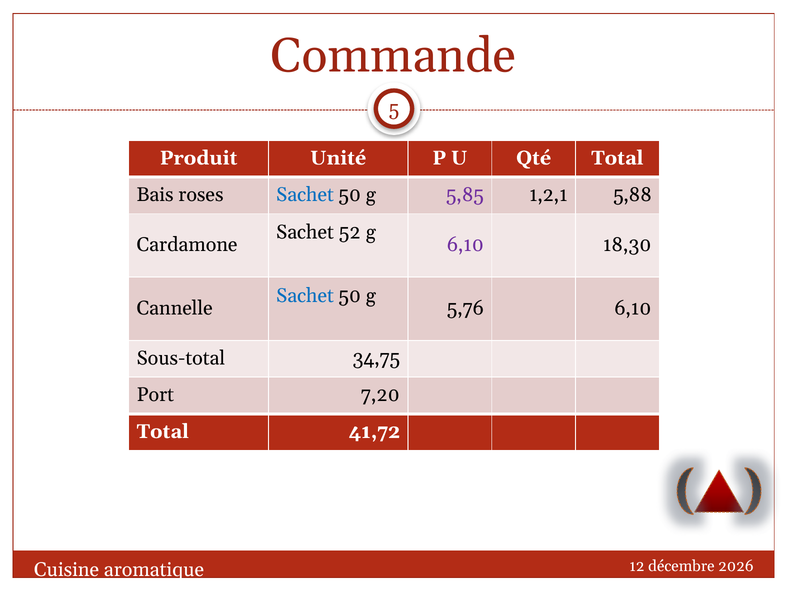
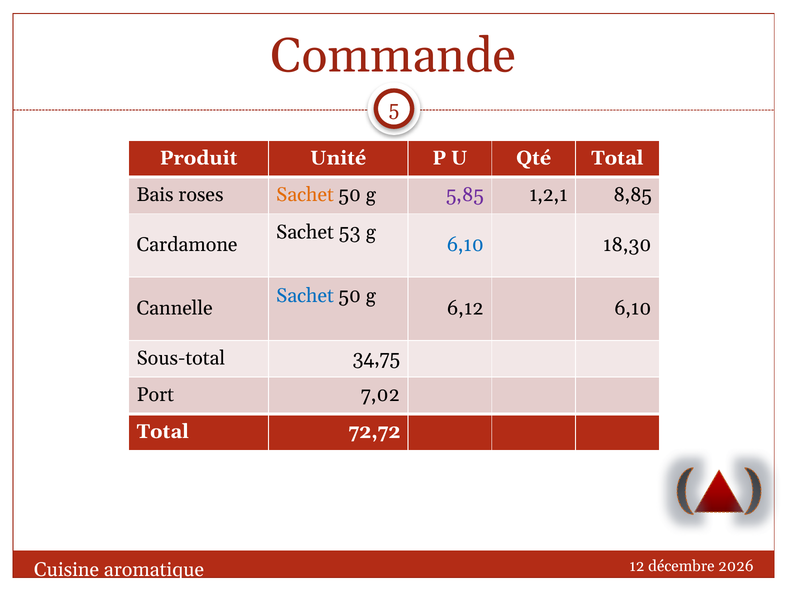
Sachet colour: blue -> orange (305, 195)
5,88: 5,88 -> 8,85 (633, 195)
52: 52 -> 53 (350, 232)
6,10 colour: purple -> blue (465, 245)
5,76: 5,76 -> 6,12 (465, 308)
7,20: 7,20 -> 7,02 (380, 395)
41,72: 41,72 -> 72,72 (374, 431)
